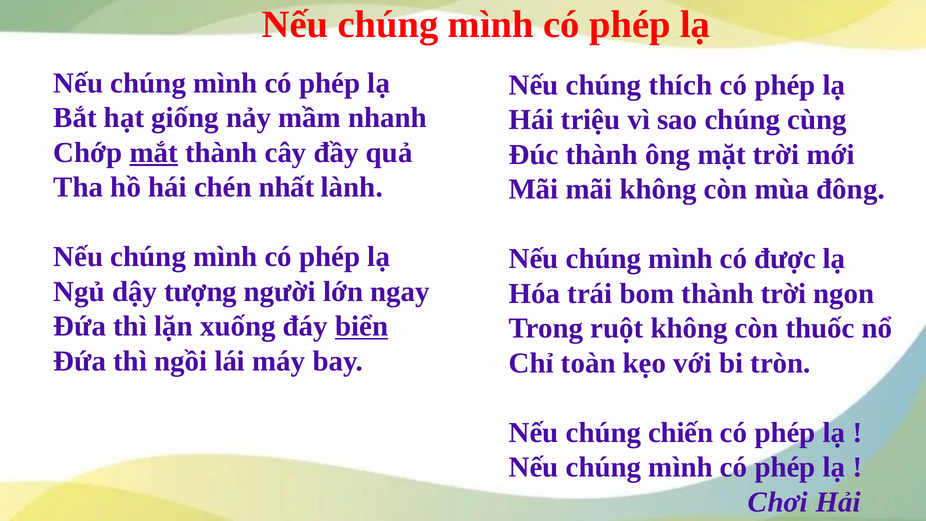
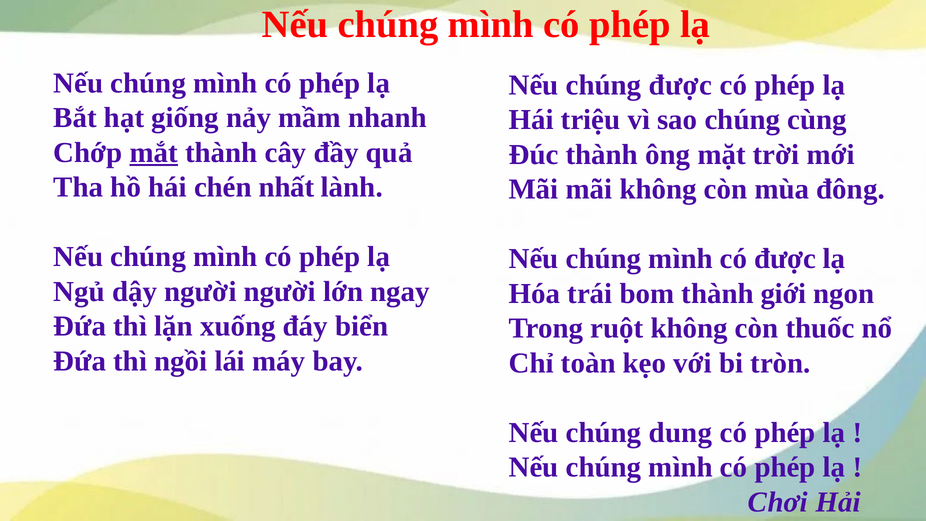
chúng thích: thích -> được (680, 85)
dậy tượng: tượng -> người (200, 292)
thành trời: trời -> giới (784, 294)
biển underline: present -> none (362, 326)
chiến: chiến -> dung (680, 432)
